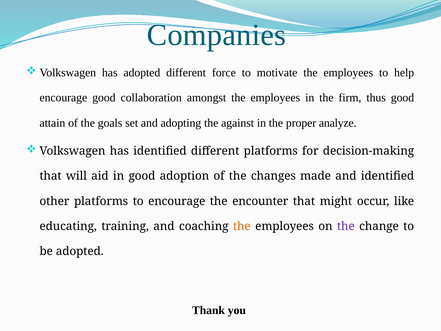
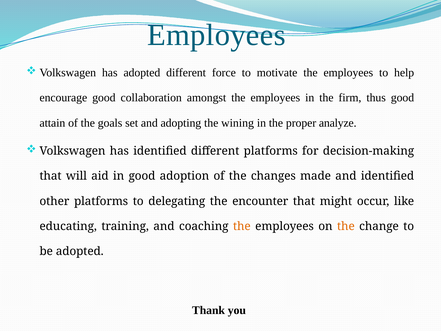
Companies: Companies -> Employees (216, 35)
against: against -> wining (238, 123)
to encourage: encourage -> delegating (177, 201)
the colour: purple -> orange (346, 226)
